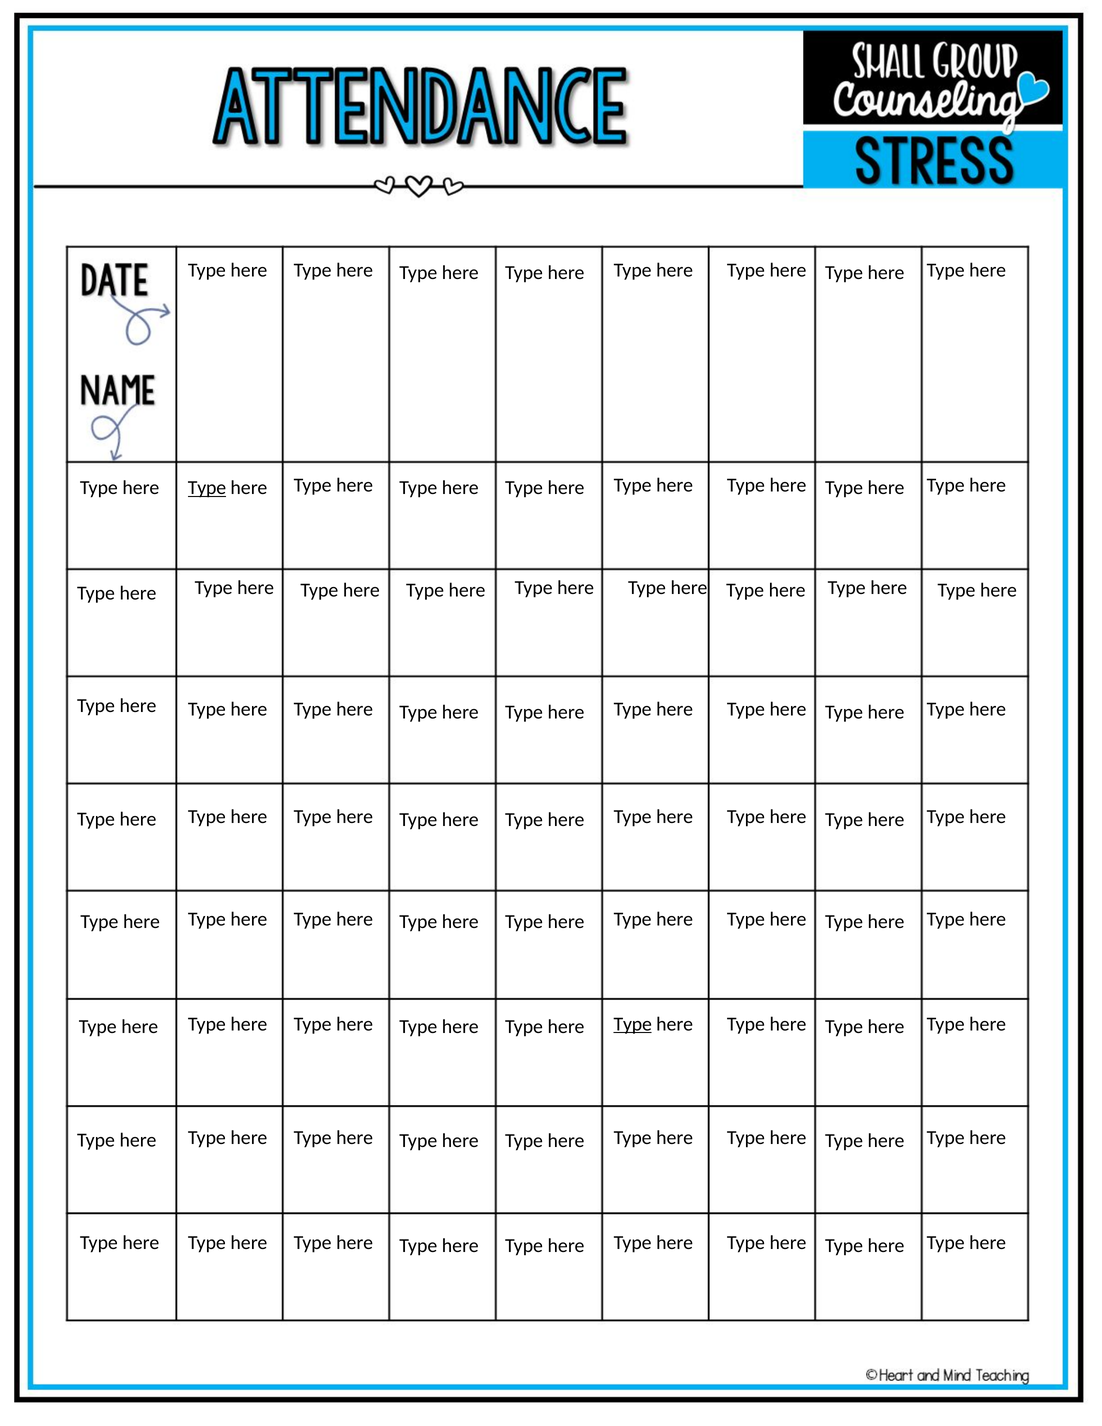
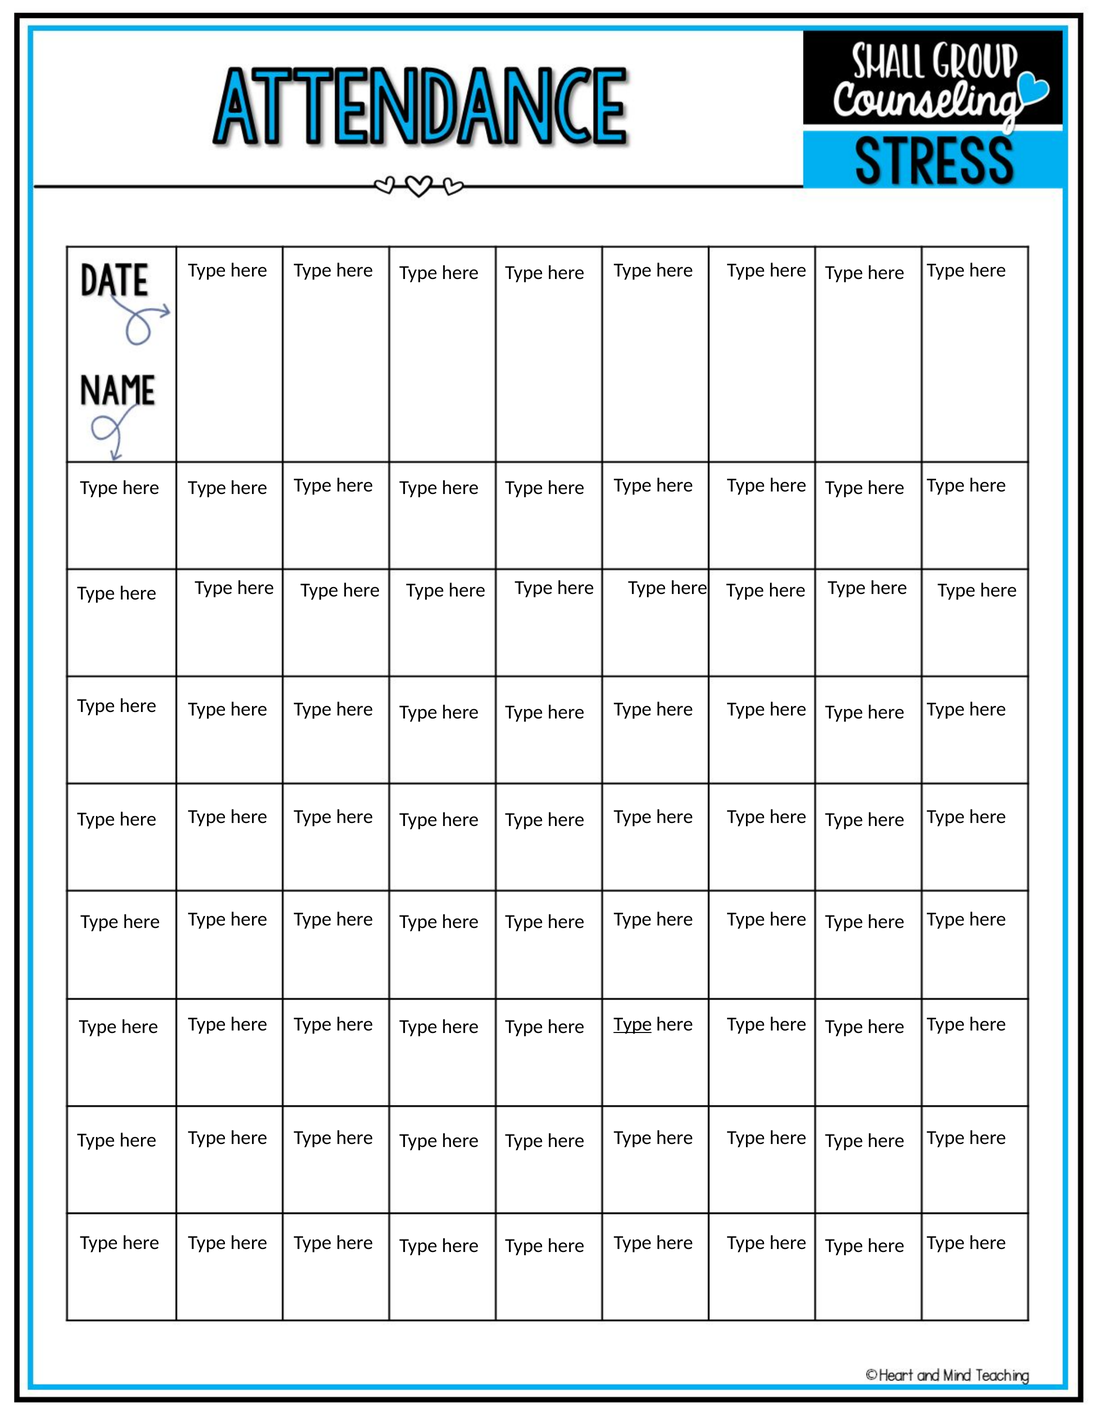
Type underline: present -> none (207, 488)
